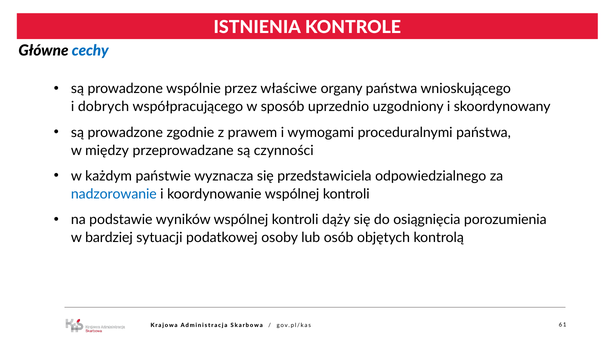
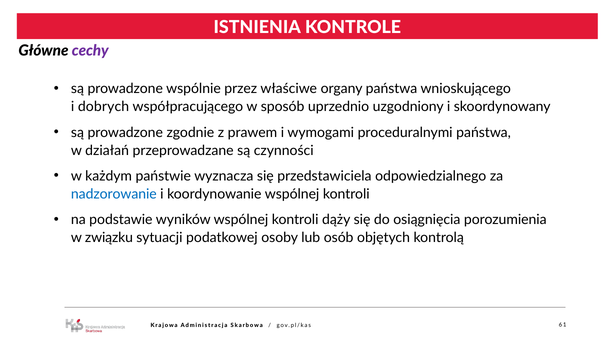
cechy colour: blue -> purple (90, 51)
między: między -> działań (107, 150)
bardziej: bardziej -> związku (109, 238)
